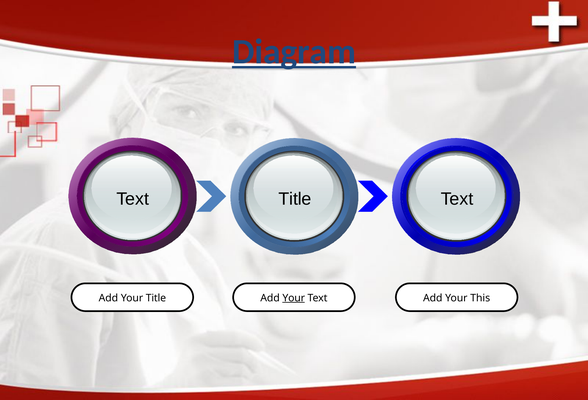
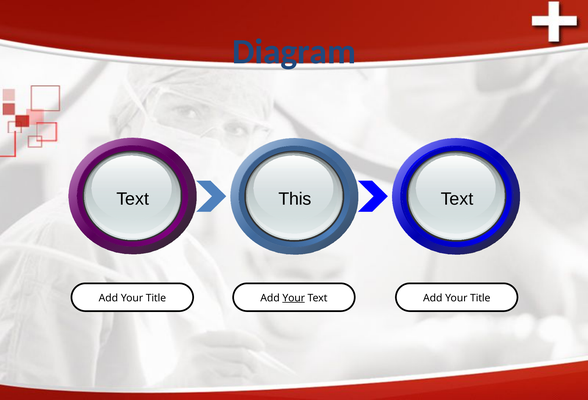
Diagram underline: present -> none (294, 52)
Text Title: Title -> This (295, 199)
Text Add Your This: This -> Title (480, 298)
